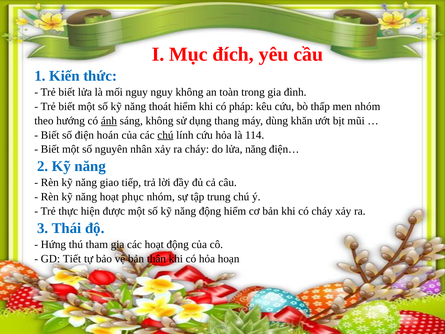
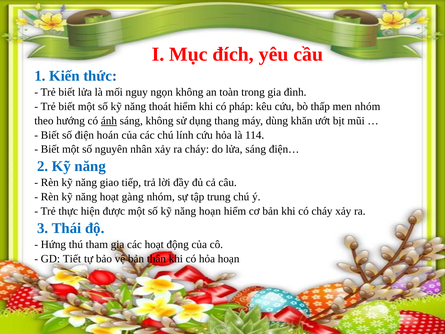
nguy nguy: nguy -> ngọn (162, 92)
chú underline: present -> none (165, 135)
lửa năng: năng -> sáng (256, 149)
phục: phục -> gàng (133, 197)
năng động: động -> hoạn (210, 211)
